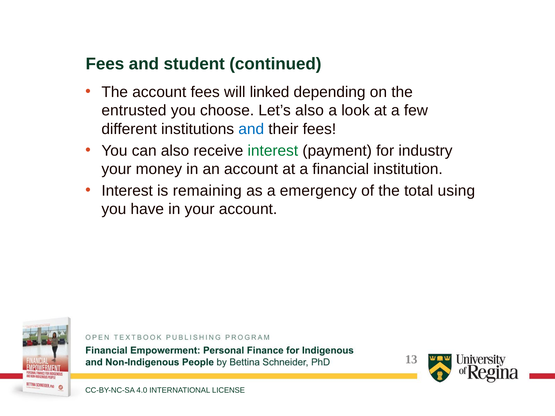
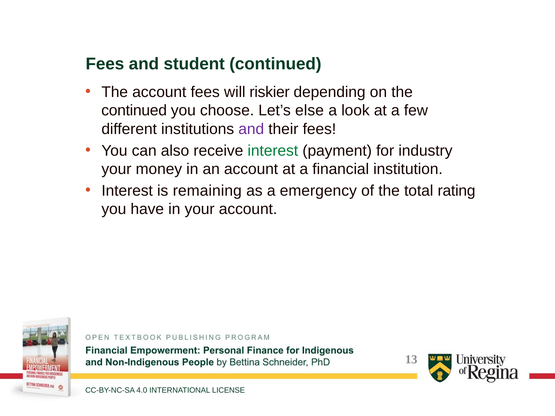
linked: linked -> riskier (270, 92)
entrusted: entrusted -> continued (134, 111)
Let’s also: also -> else (310, 111)
and colour: blue -> purple (251, 129)
using: using -> rating (457, 191)
